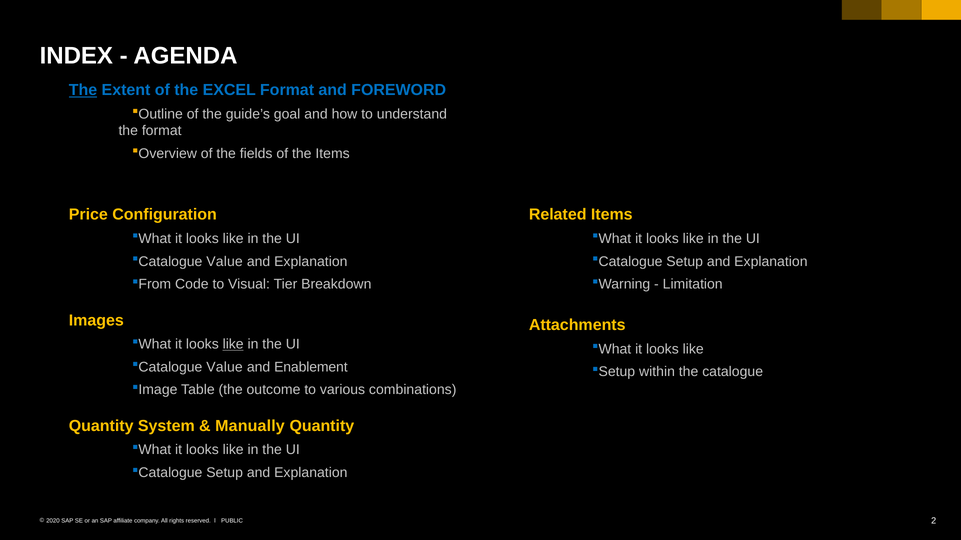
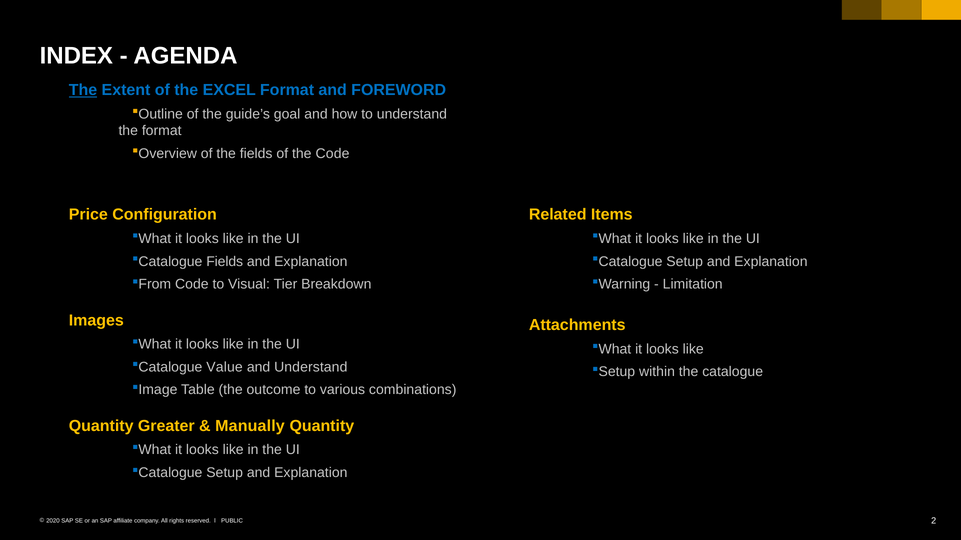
the Items: Items -> Code (333, 154)
Value: Value -> Fields (225, 262)
like underline: present -> none (233, 344)
and Enablement: Enablement -> Understand (311, 367)
System: System -> Greater (166, 426)
